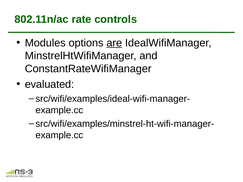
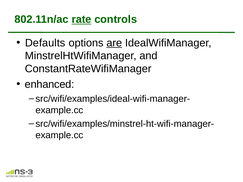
rate underline: none -> present (82, 19)
Modules: Modules -> Defaults (45, 43)
evaluated: evaluated -> enhanced (49, 84)
